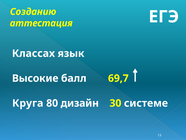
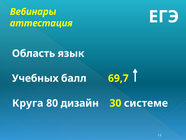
Созданию: Созданию -> Вебинары (33, 12)
Классах: Классах -> Область (34, 53)
Высокие: Высокие -> Учебных (35, 78)
